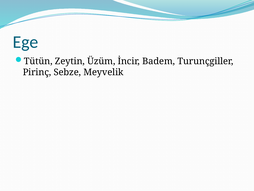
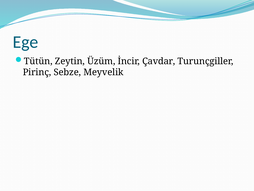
Badem: Badem -> Çavdar (159, 61)
